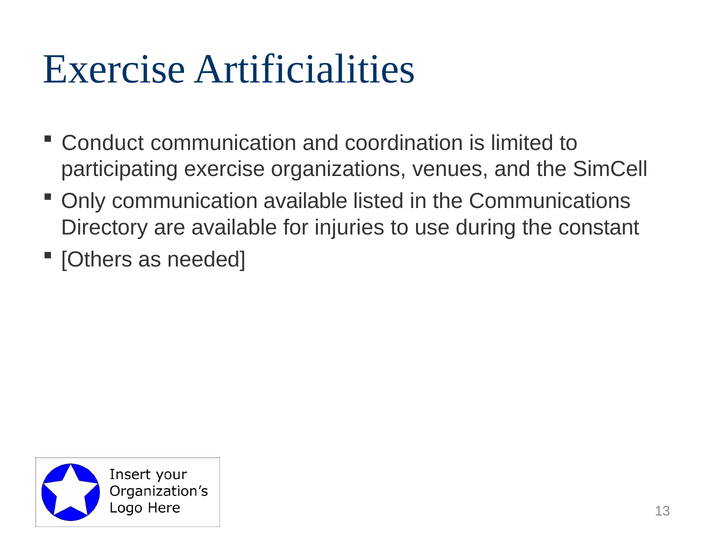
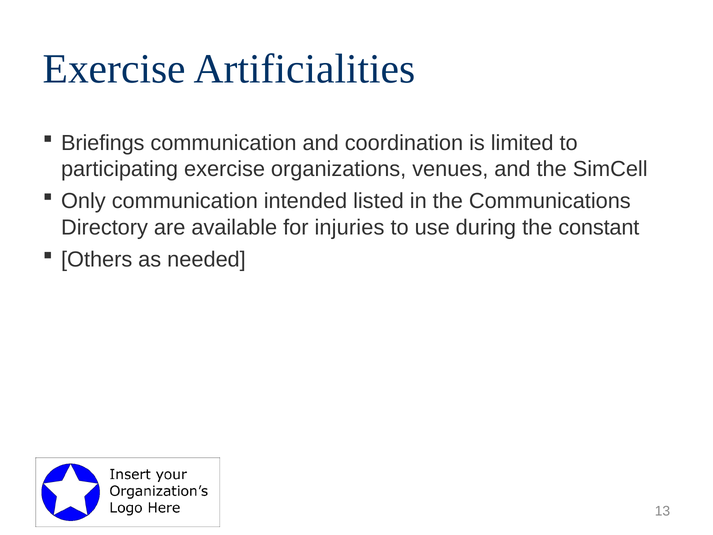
Conduct: Conduct -> Briefings (103, 143)
communication available: available -> intended (306, 201)
